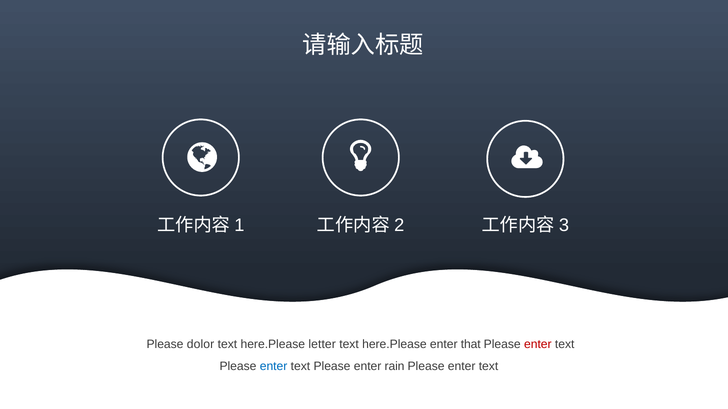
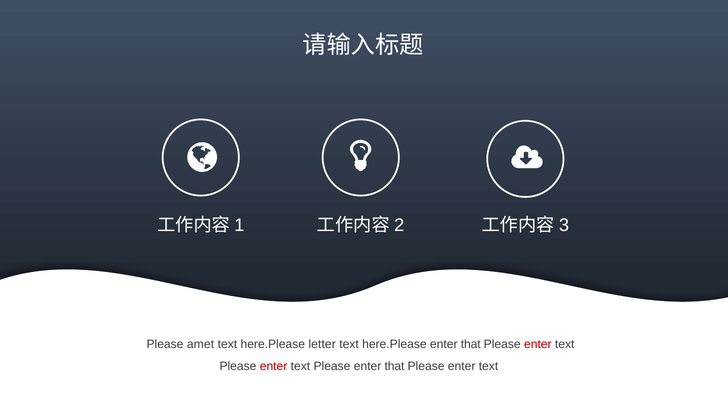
dolor: dolor -> amet (201, 345)
enter colour: blue -> red (274, 367)
Please enter rain: rain -> that (395, 367)
